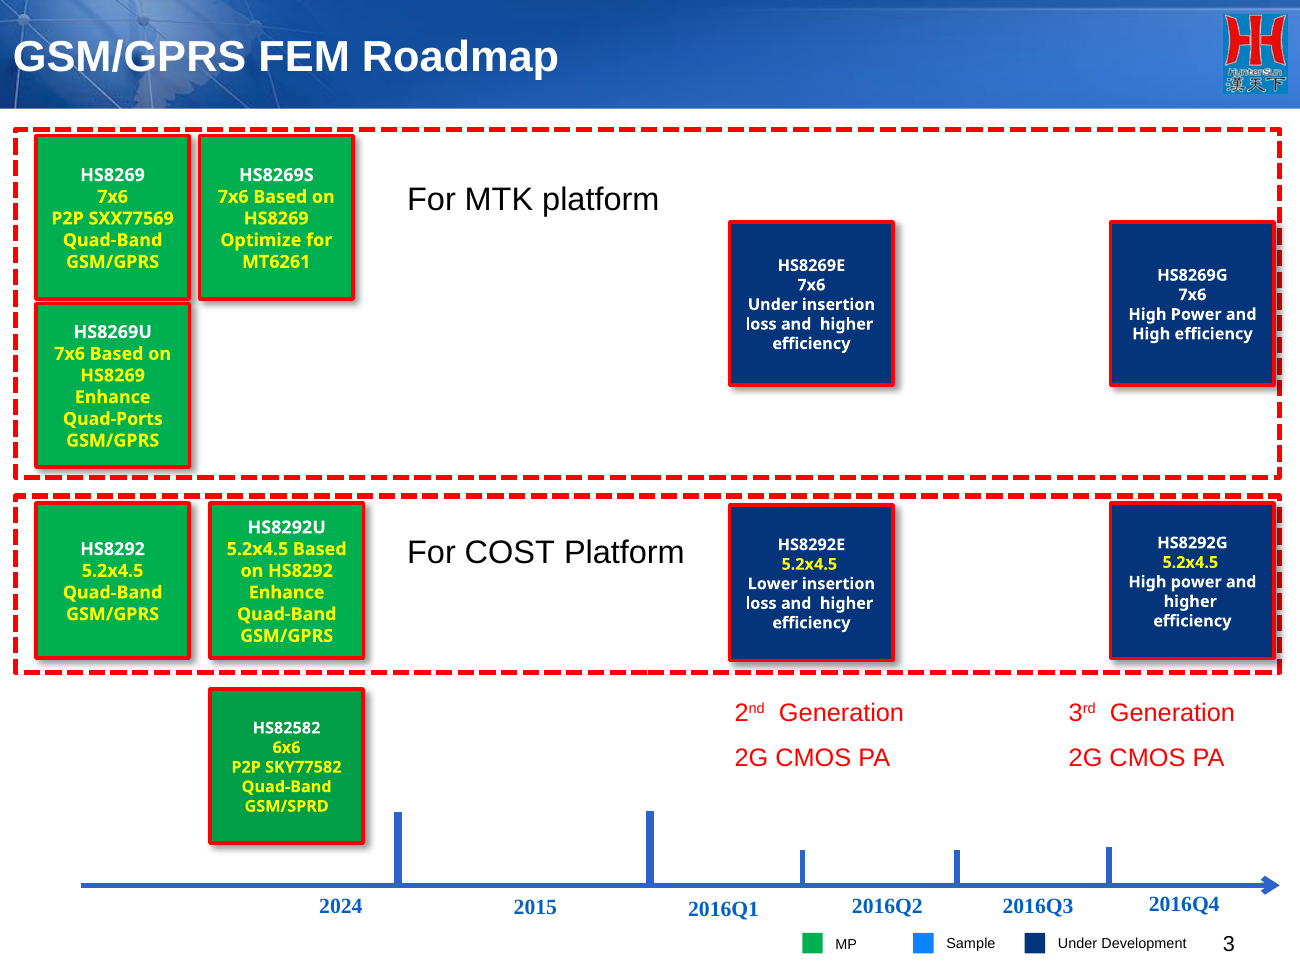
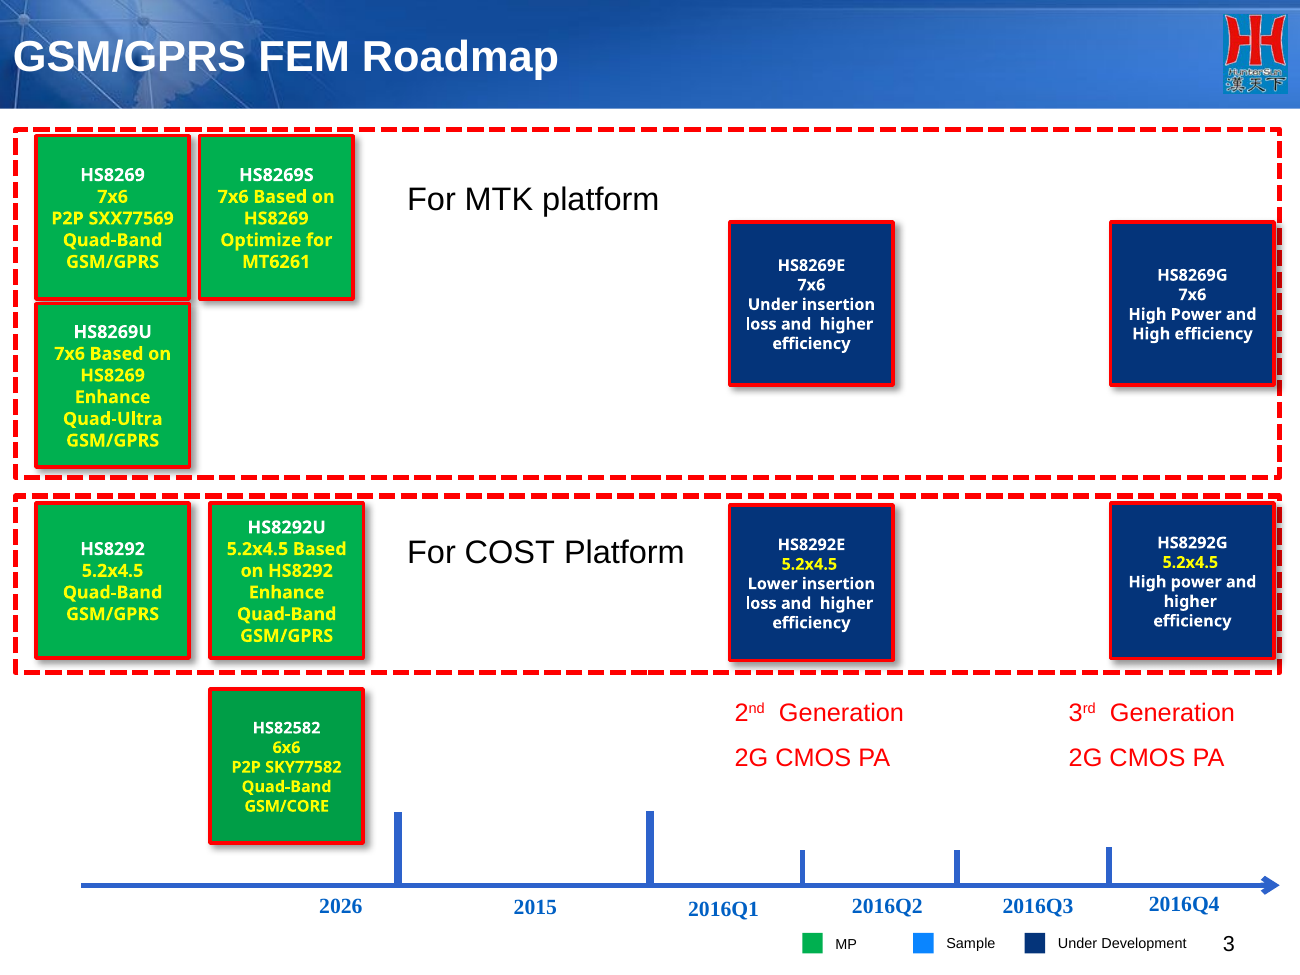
Quad-Ports: Quad-Ports -> Quad-Ultra (113, 419)
GSM/SPRD: GSM/SPRD -> GSM/CORE (287, 806)
2024: 2024 -> 2026 (341, 907)
